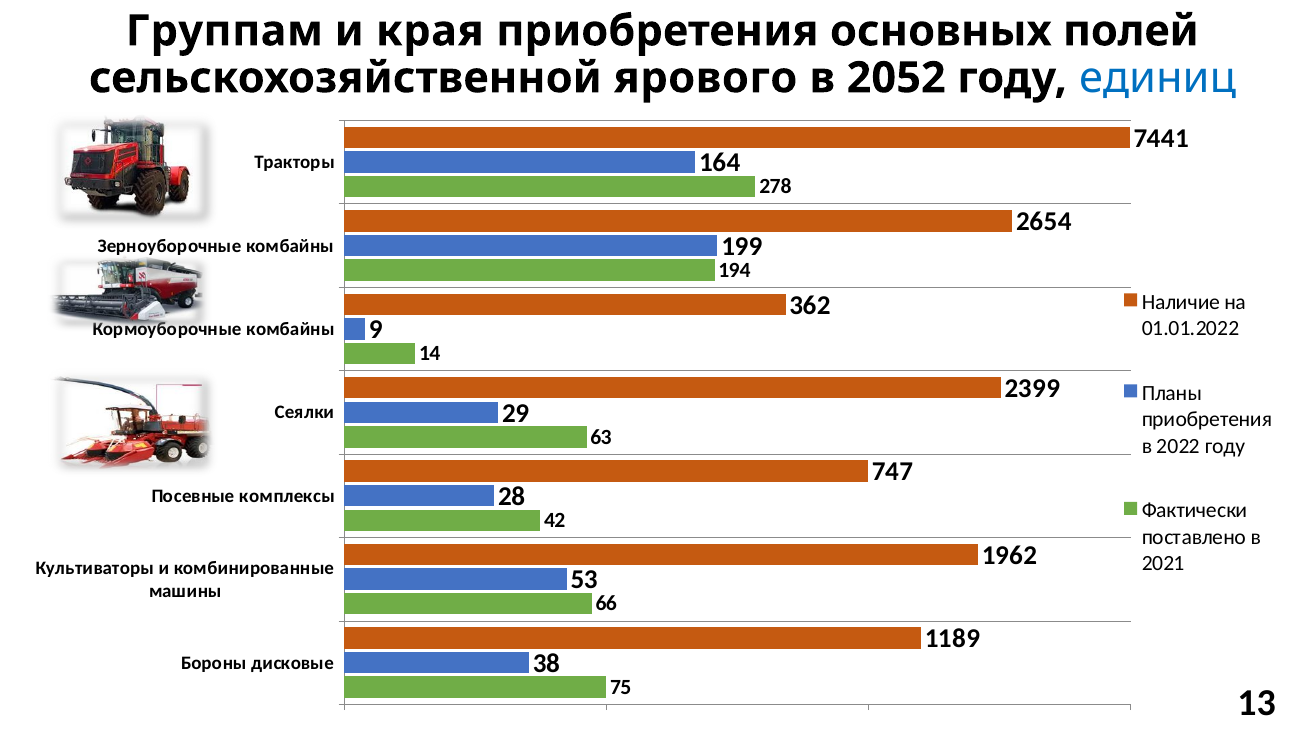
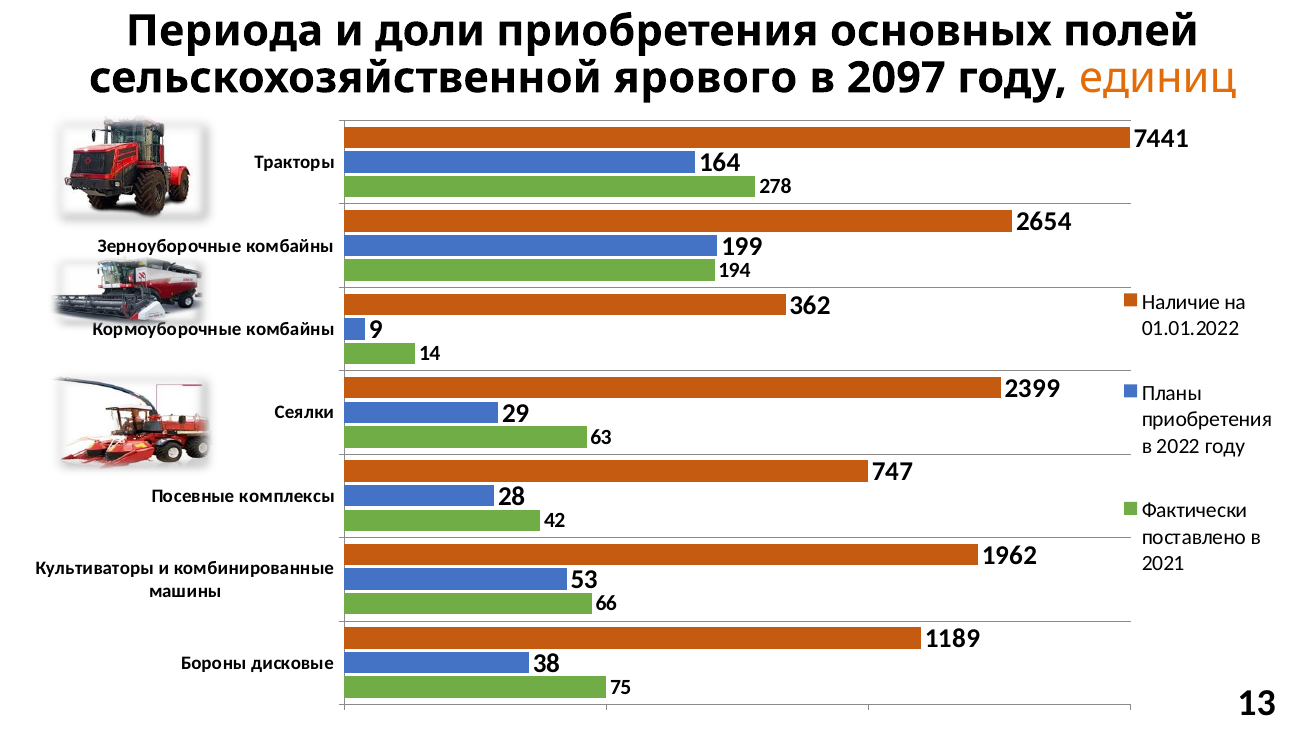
Группам: Группам -> Периода (224, 31)
края: края -> доли (430, 31)
2052: 2052 -> 2097 (896, 78)
единиц colour: blue -> orange (1158, 78)
